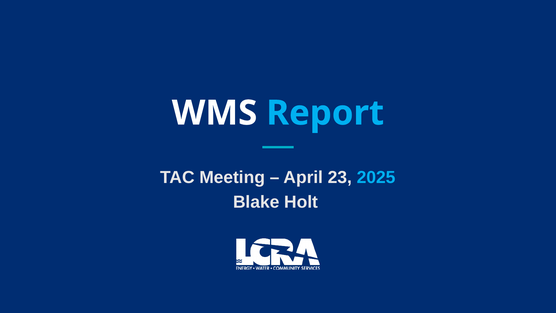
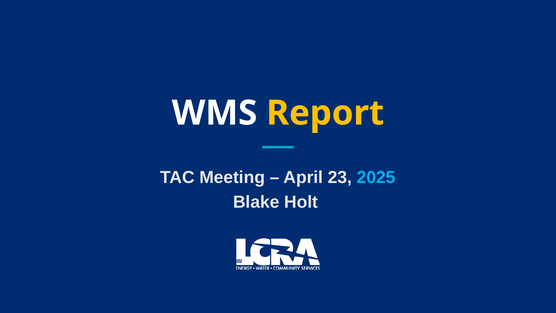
Report colour: light blue -> yellow (325, 113)
